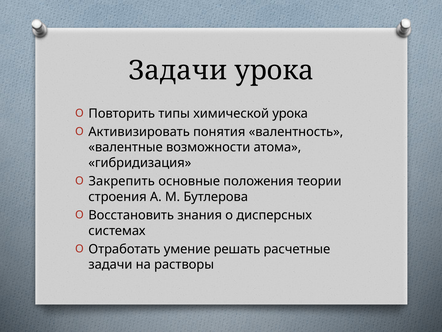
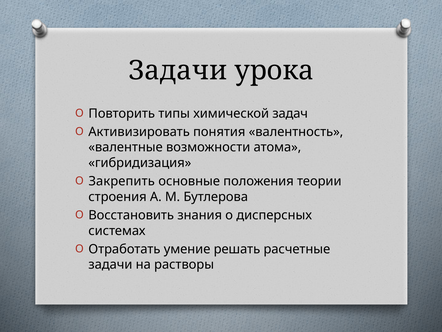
химической урока: урока -> задач (290, 113)
